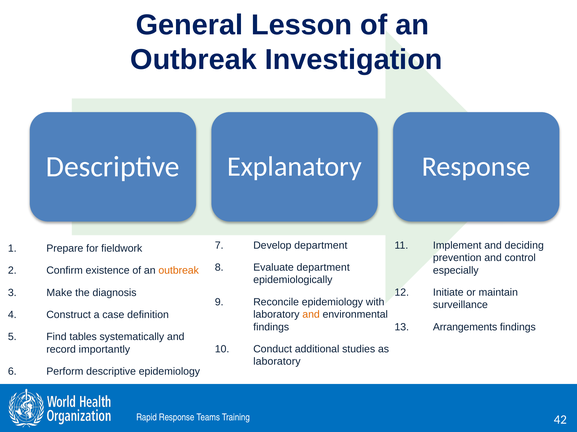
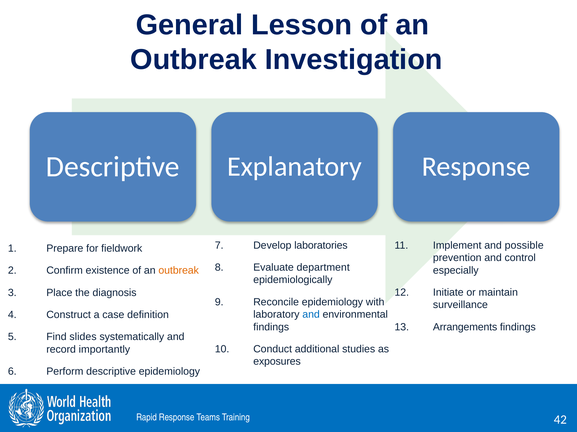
Develop department: department -> laboratories (321, 246)
deciding: deciding -> possible (524, 246)
Make: Make -> Place (59, 293)
and colour: orange -> blue (311, 315)
tables: tables -> slides (83, 337)
laboratory: laboratory -> exposures (277, 362)
